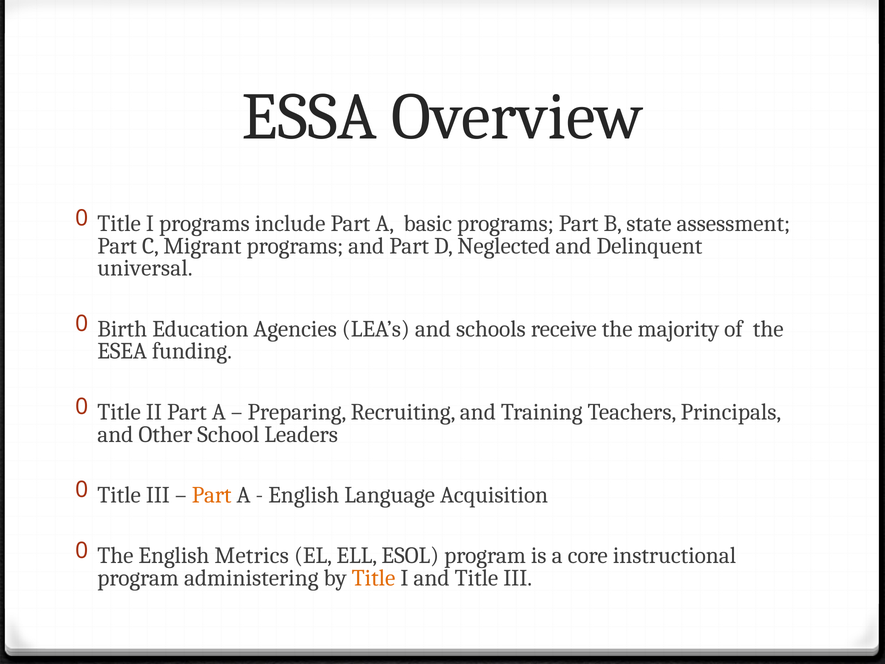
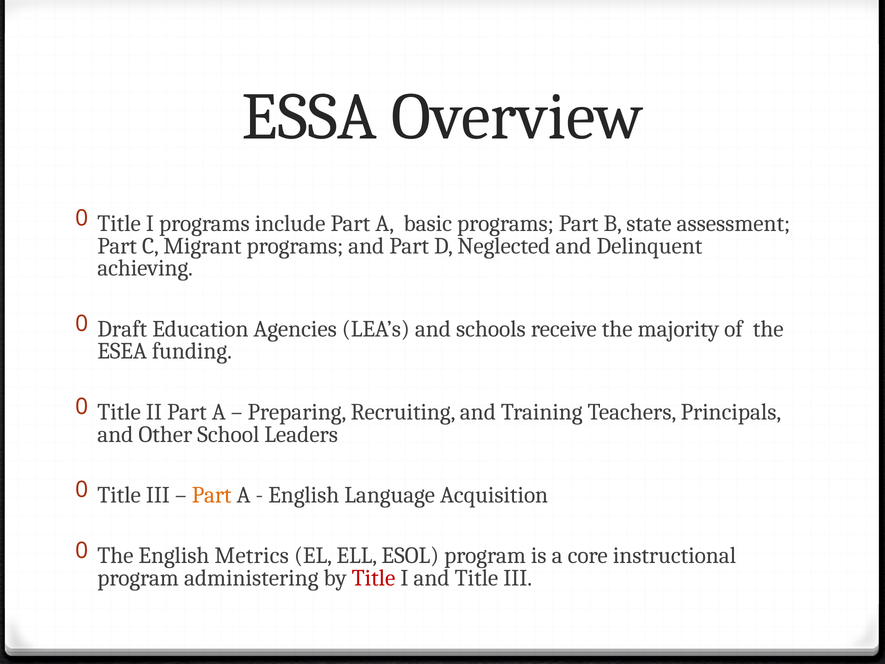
universal: universal -> achieving (145, 268)
Birth: Birth -> Draft (122, 329)
Title colour: orange -> red (374, 578)
